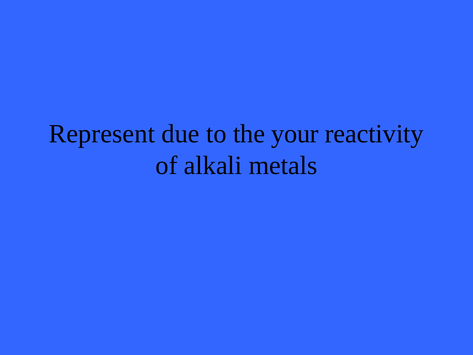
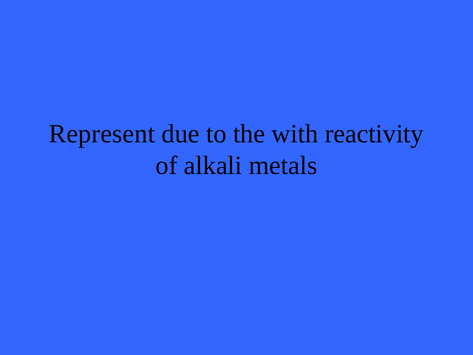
your: your -> with (295, 134)
